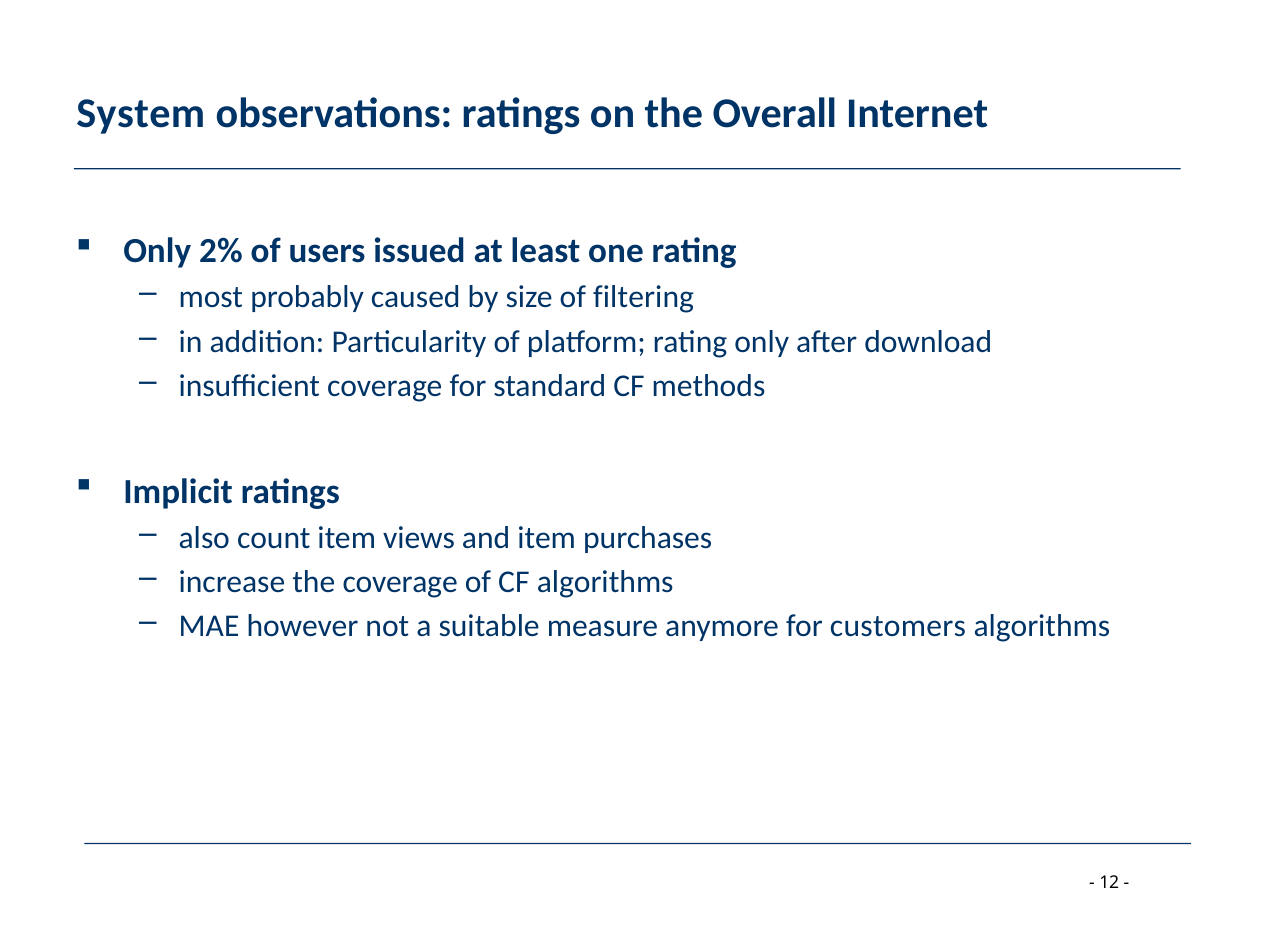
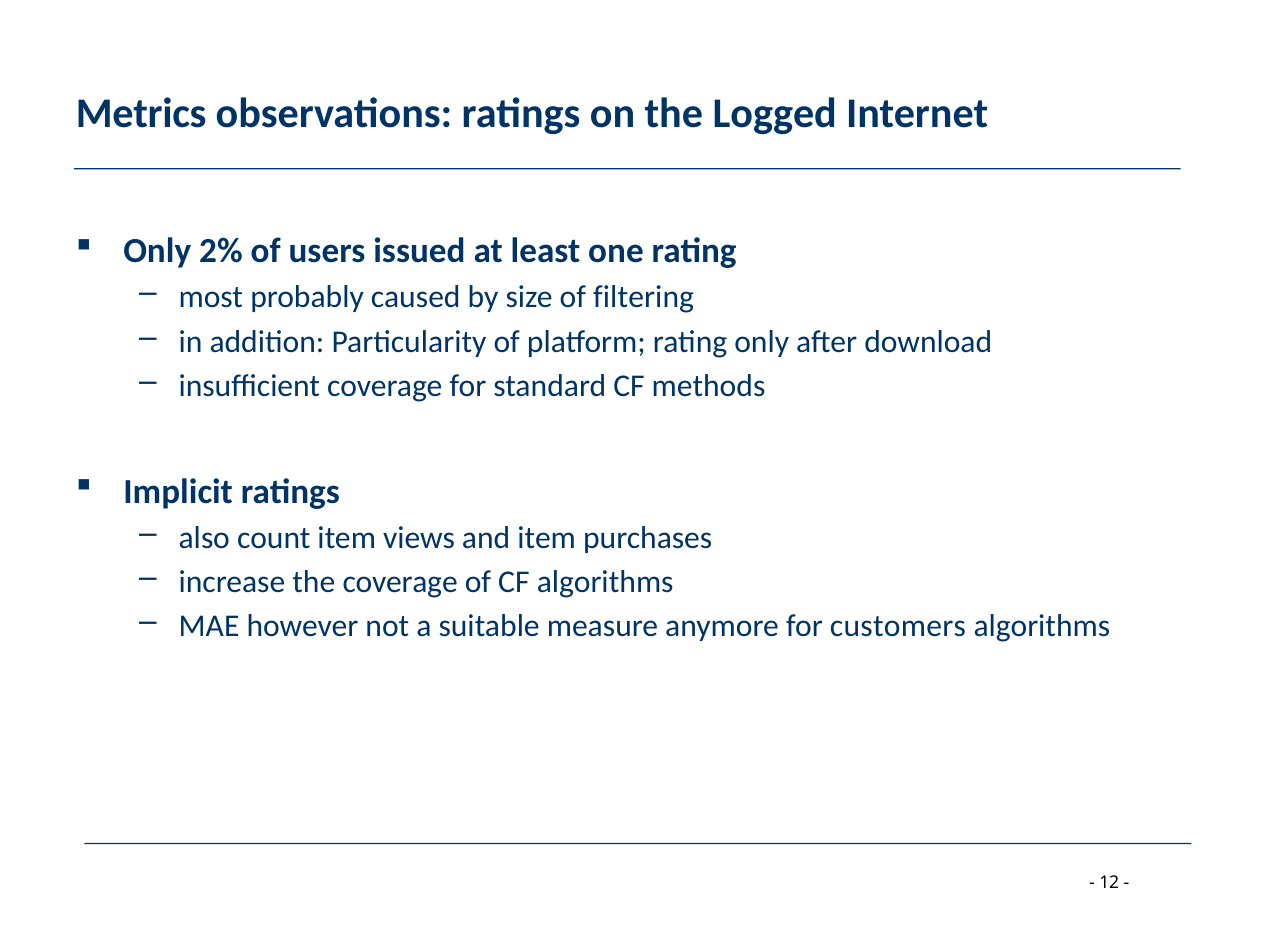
System: System -> Metrics (141, 114)
Overall: Overall -> Logged (775, 114)
